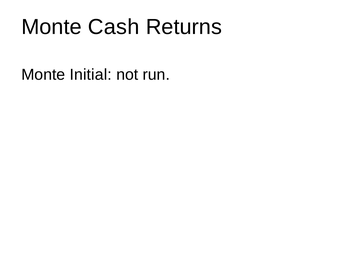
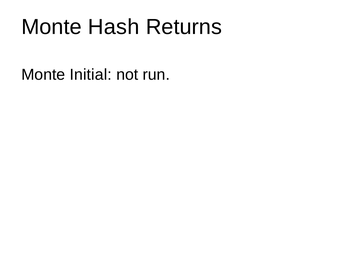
Cash: Cash -> Hash (114, 27)
